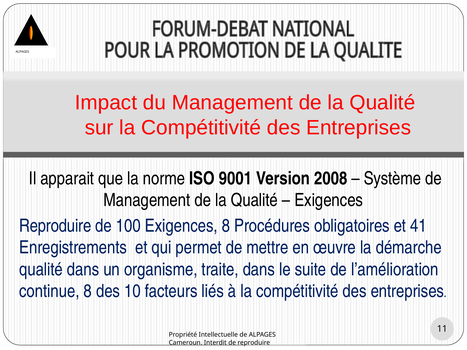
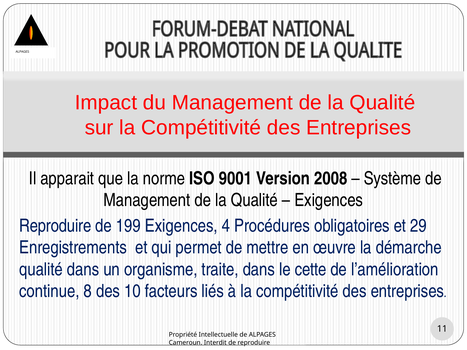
100: 100 -> 199 (128, 226)
Exigences 8: 8 -> 4 (226, 226)
41: 41 -> 29 (418, 226)
suite: suite -> cette (311, 270)
